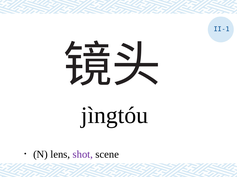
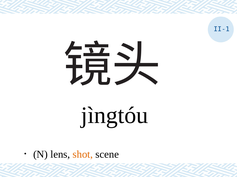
shot colour: purple -> orange (83, 155)
